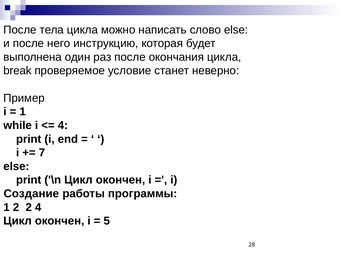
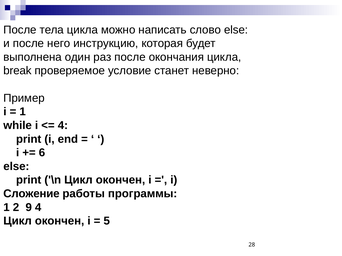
7: 7 -> 6 (42, 153)
Создание: Создание -> Сложение (31, 194)
2 2: 2 -> 9 (29, 208)
